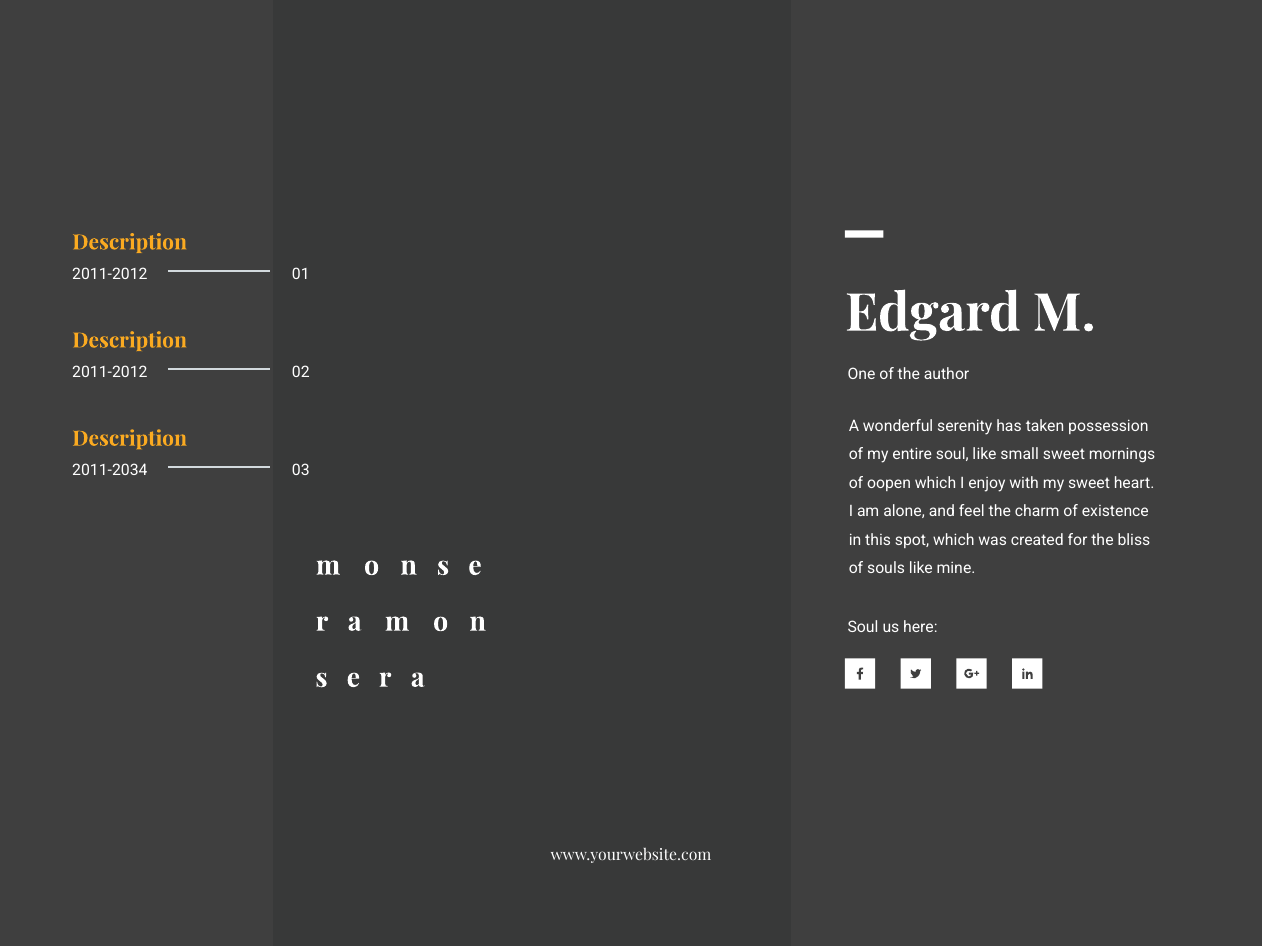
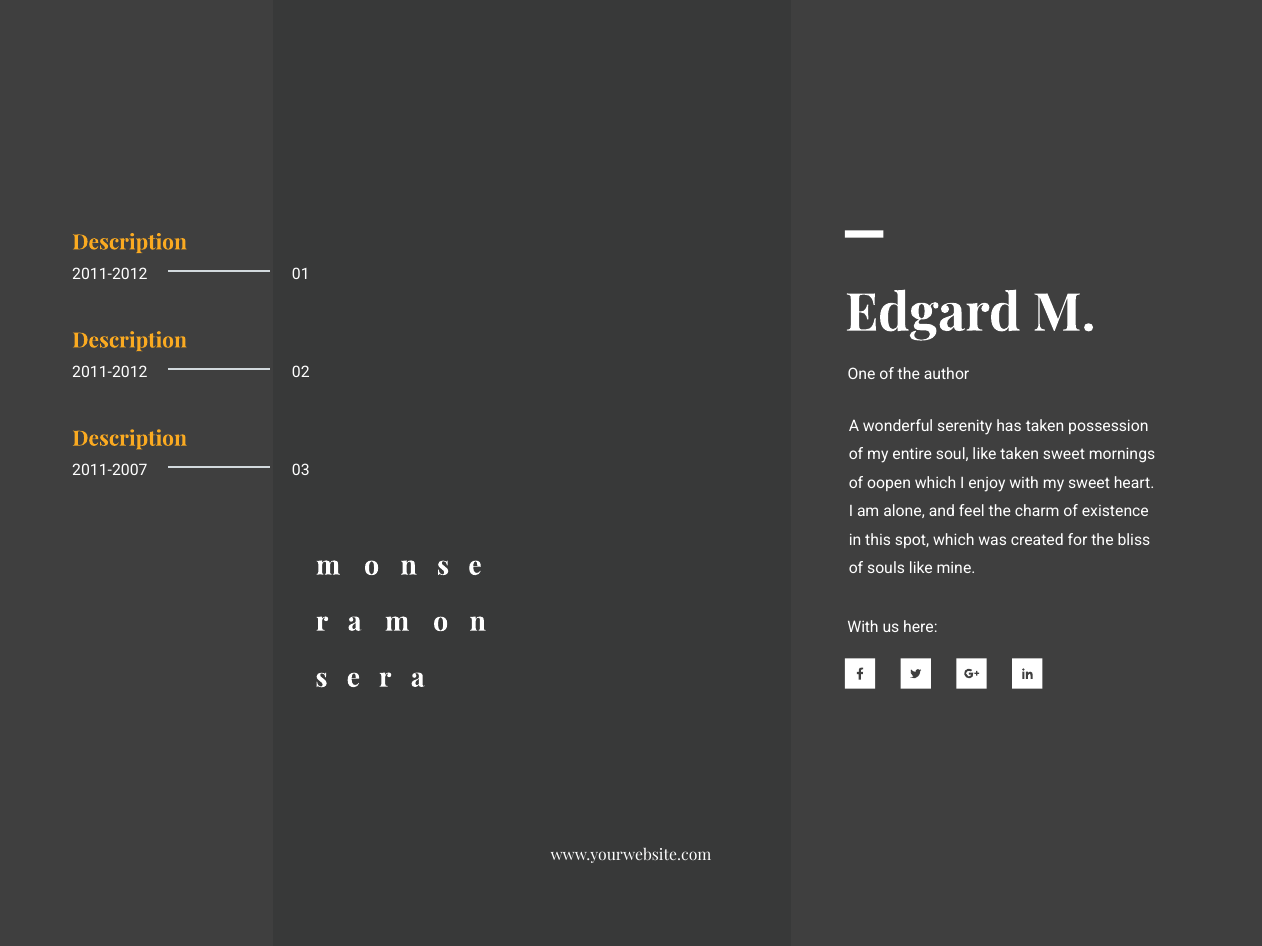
like small: small -> taken (1020, 455)
2011-2034: 2011-2034 -> 2011-2007 (110, 471)
Soul: Soul -> With (863, 628)
